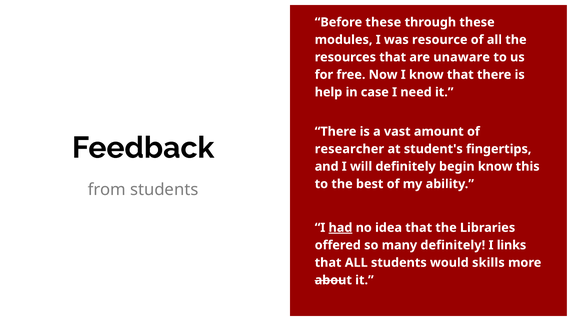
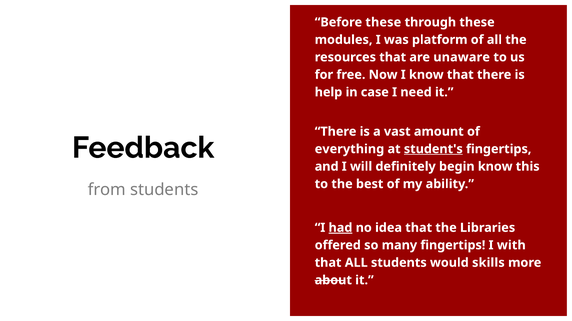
resource: resource -> platform (440, 40)
researcher: researcher -> everything (349, 149)
student's underline: none -> present (433, 149)
many definitely: definitely -> fingertips (453, 246)
links: links -> with (511, 246)
